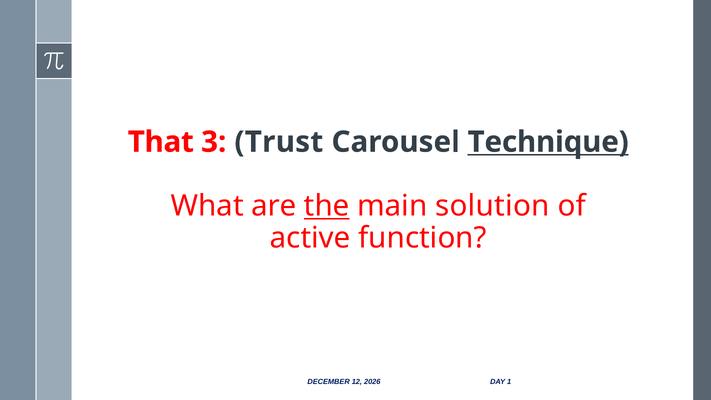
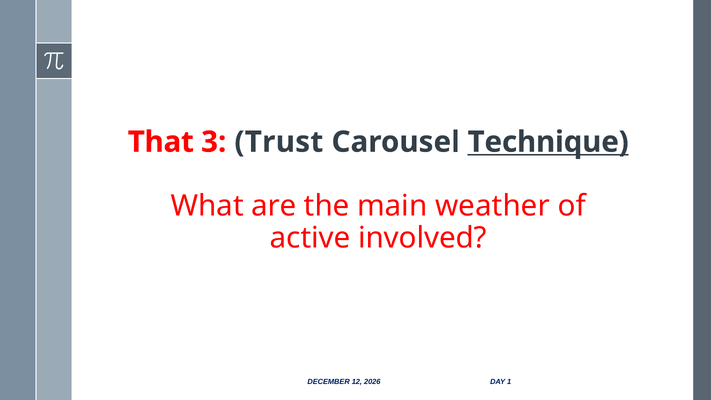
the underline: present -> none (327, 206)
solution: solution -> weather (493, 206)
function: function -> involved (423, 238)
